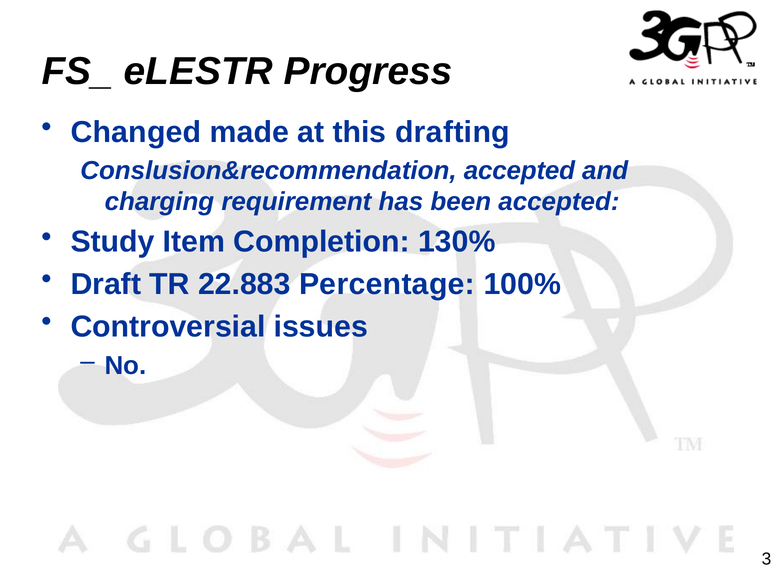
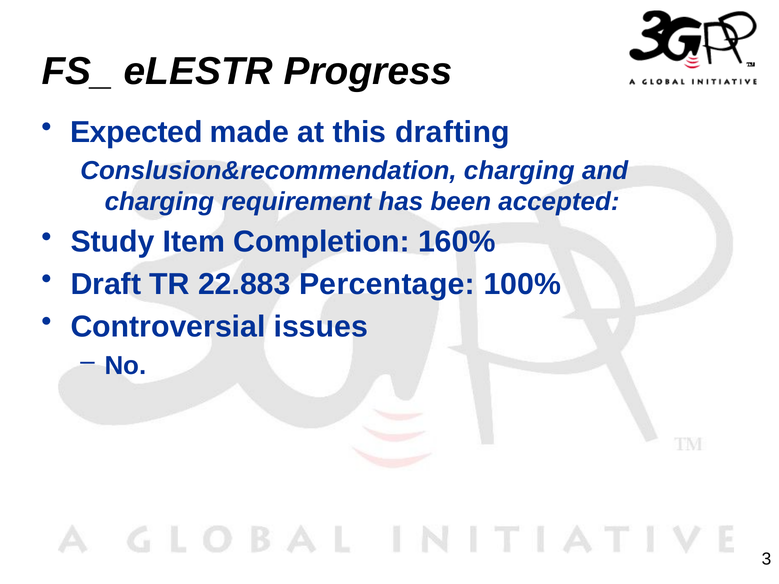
Changed: Changed -> Expected (136, 132)
Conslusion&recommendation accepted: accepted -> charging (519, 171)
130%: 130% -> 160% (457, 242)
